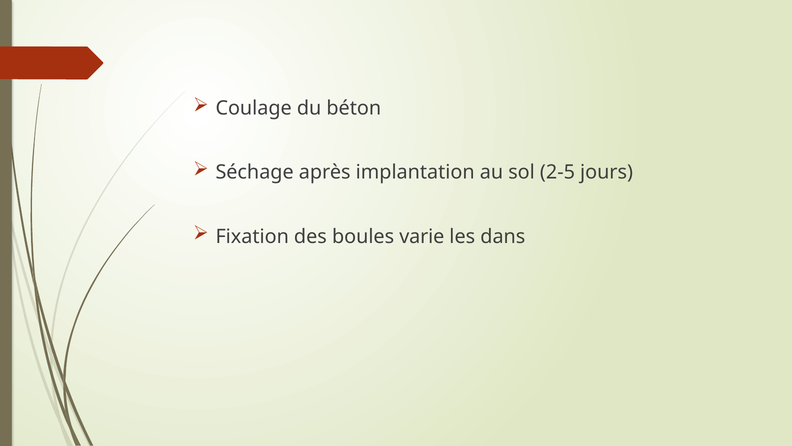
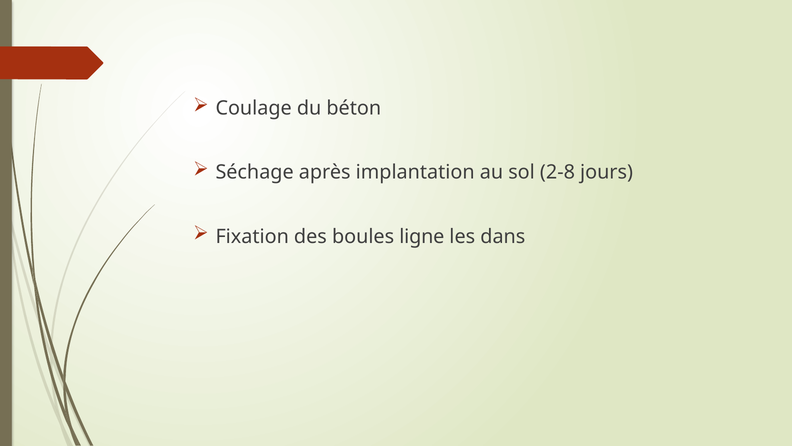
2-5: 2-5 -> 2-8 (557, 172)
varie: varie -> ligne (422, 236)
